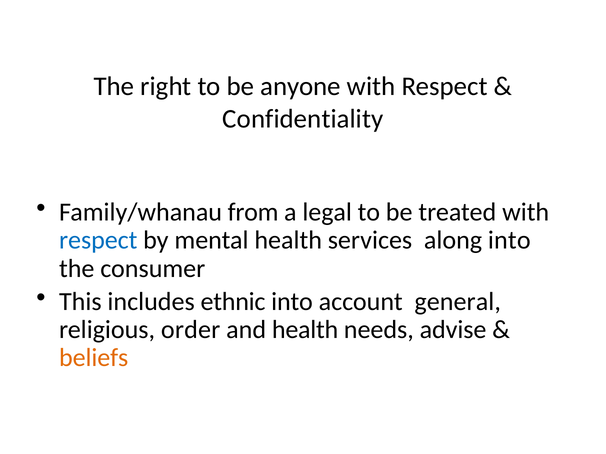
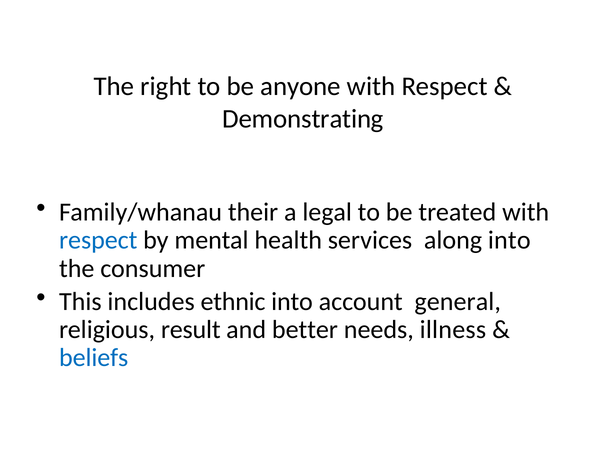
Confidentiality: Confidentiality -> Demonstrating (303, 119)
from: from -> their (253, 212)
order: order -> result (191, 330)
and health: health -> better (305, 330)
advise: advise -> illness (453, 330)
beliefs colour: orange -> blue (94, 358)
